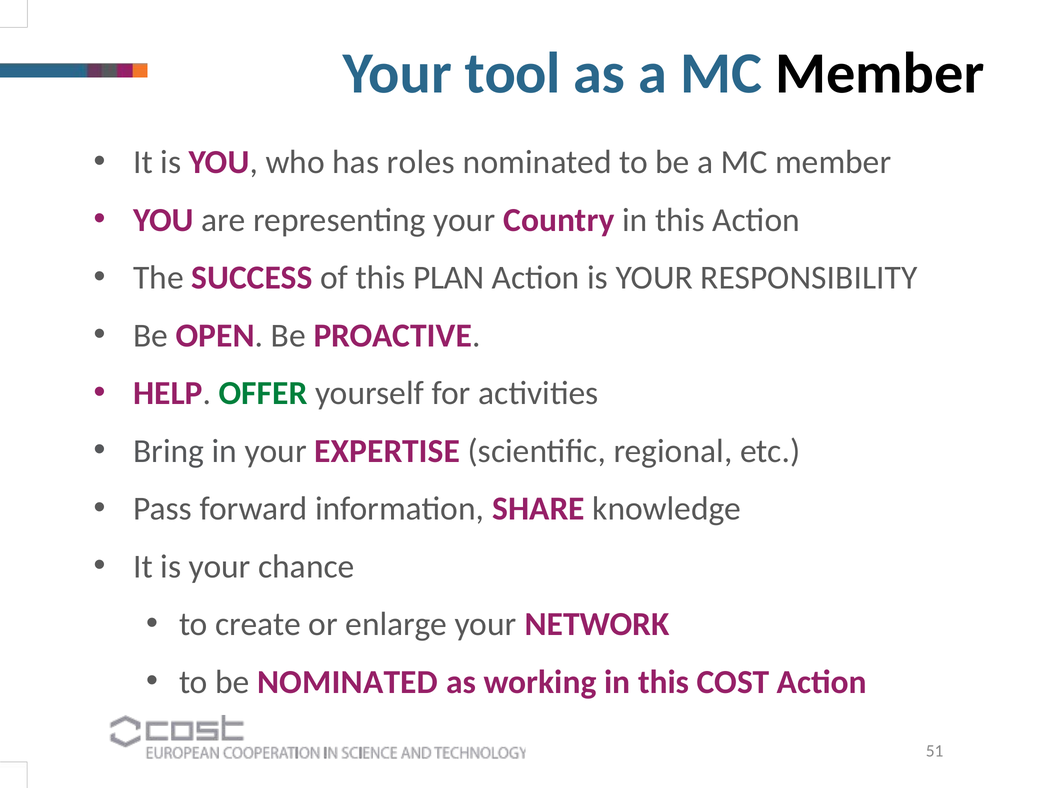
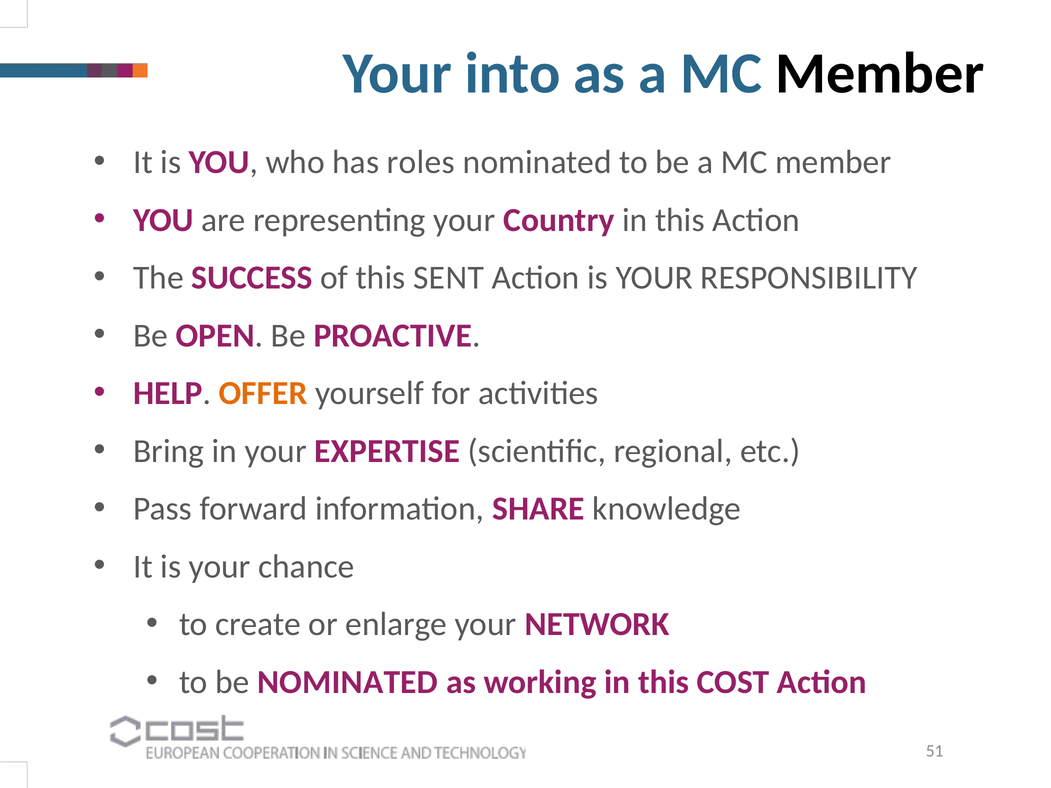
tool: tool -> into (513, 74)
PLAN: PLAN -> SENT (448, 278)
OFFER colour: green -> orange (263, 394)
